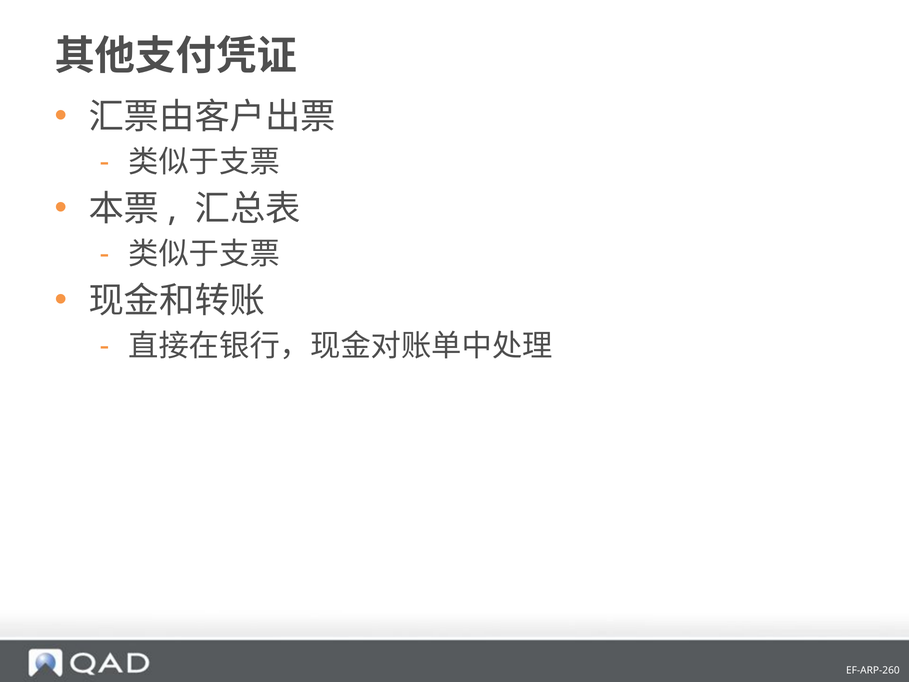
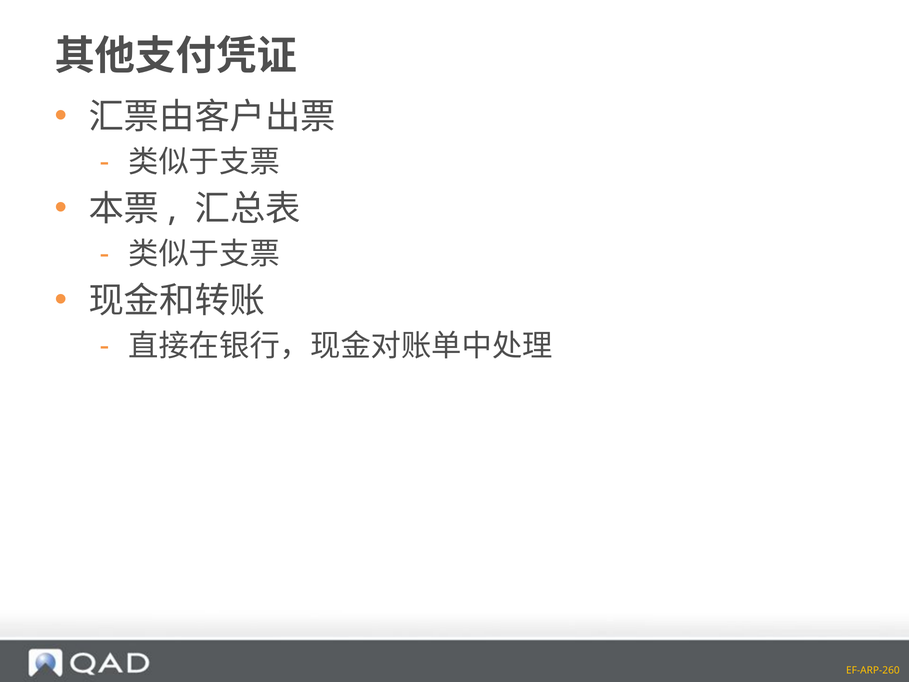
EF-ARP-260 colour: white -> yellow (873, 670)
